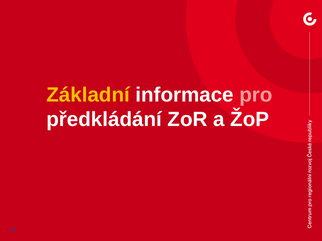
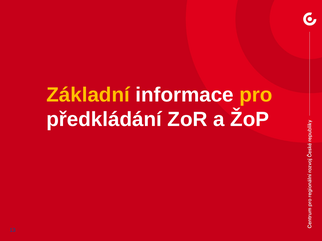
pro colour: pink -> yellow (256, 95)
